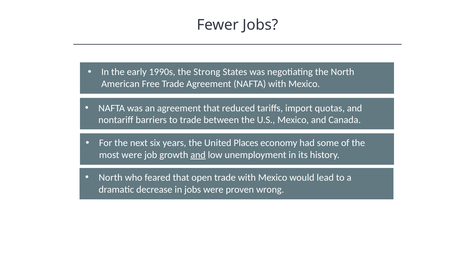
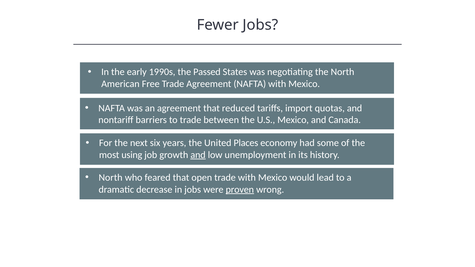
Strong: Strong -> Passed (207, 72)
most were: were -> using (132, 155)
proven underline: none -> present (240, 190)
